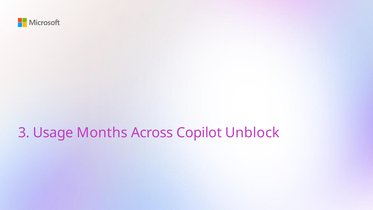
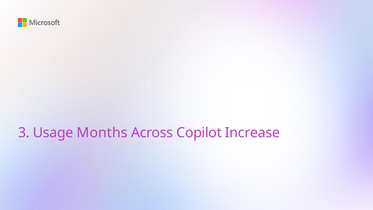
Unblock: Unblock -> Increase (252, 133)
